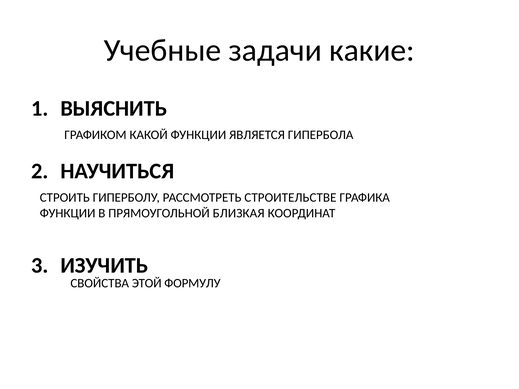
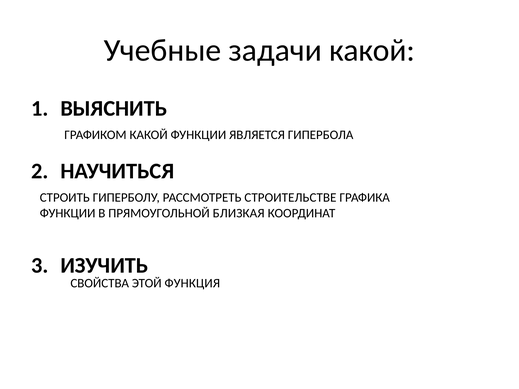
задачи какие: какие -> какой (372, 50)
ФОРМУЛУ: ФОРМУЛУ -> ФУНКЦИЯ (192, 283)
